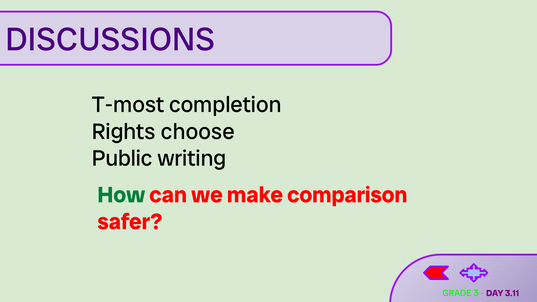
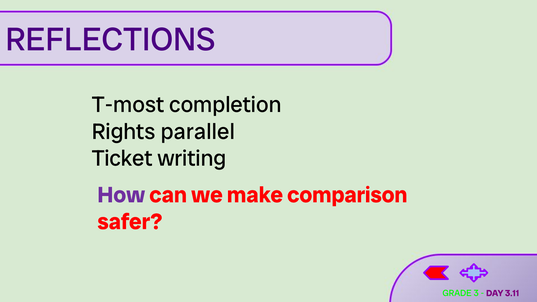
DISCUSSIONS: DISCUSSIONS -> REFLECTIONS (110, 40)
choose: choose -> parallel (198, 132)
Public: Public -> Ticket (122, 159)
How colour: green -> purple (121, 195)
